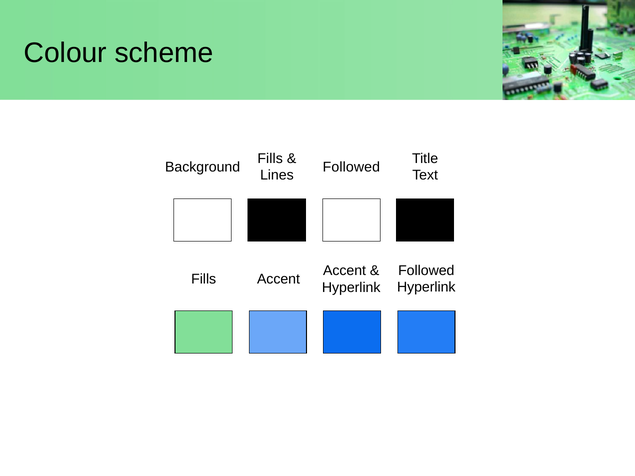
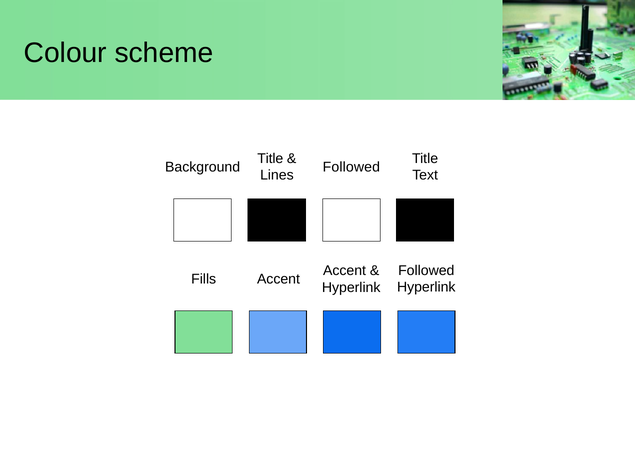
Fills: Fills -> Title (270, 158)
